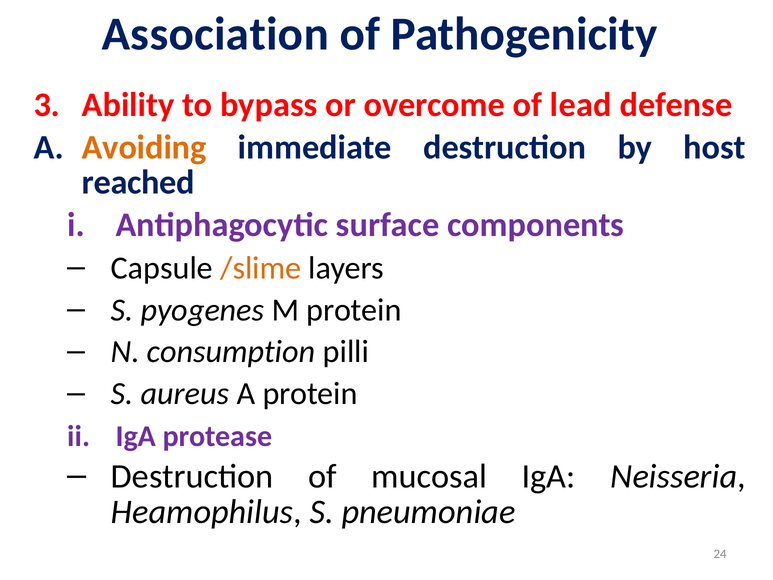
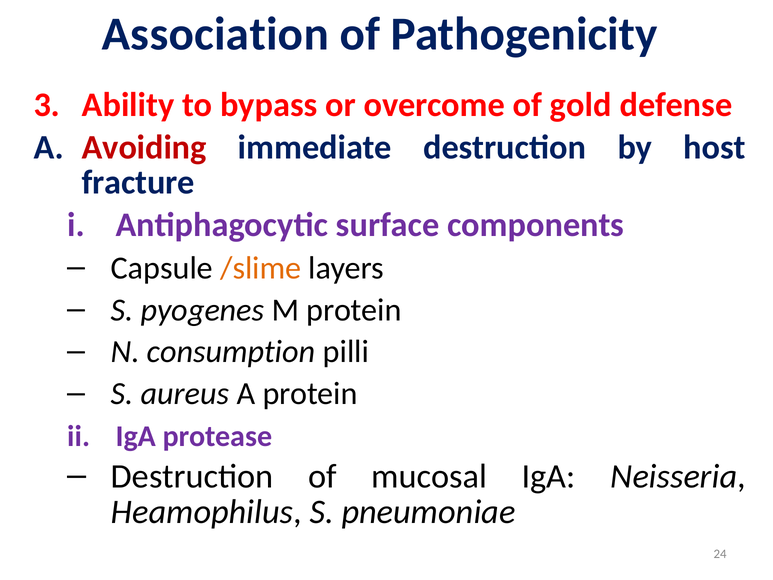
lead: lead -> gold (581, 105)
Avoiding colour: orange -> red (144, 147)
reached: reached -> fracture (138, 183)
